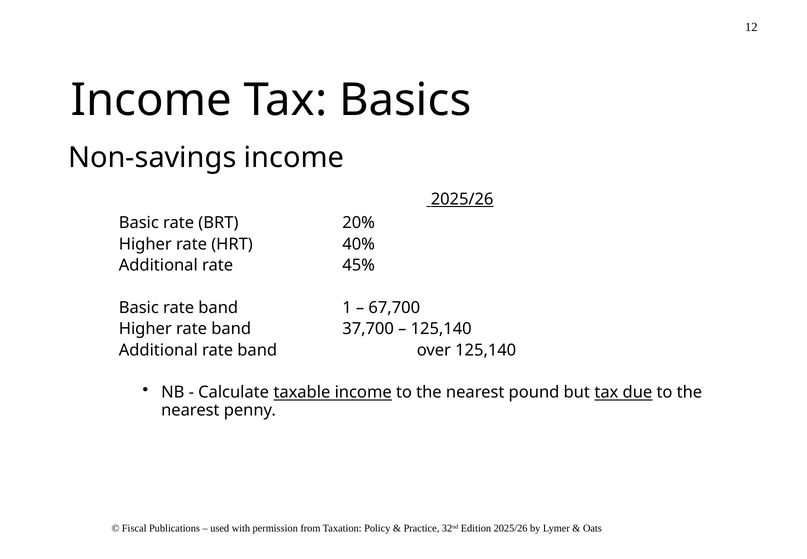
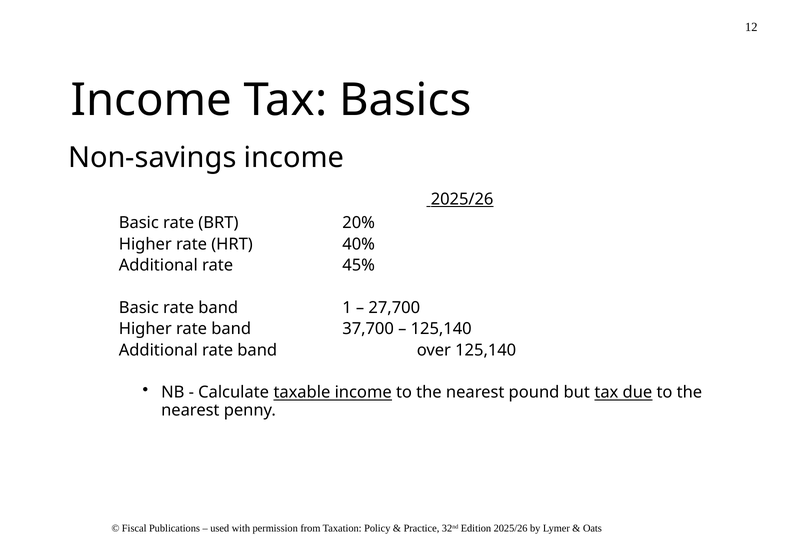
67,700: 67,700 -> 27,700 (394, 308)
